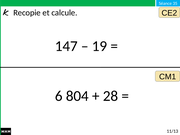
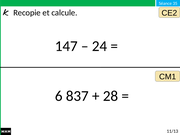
19: 19 -> 24 (100, 46)
804: 804 -> 837 (77, 96)
